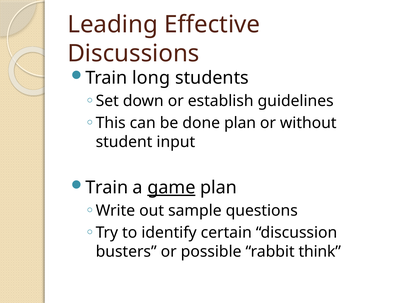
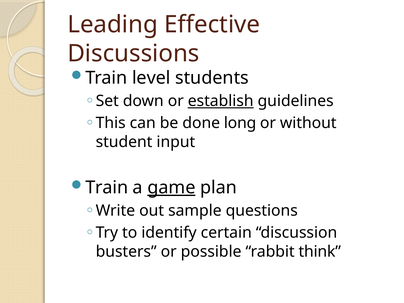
long: long -> level (151, 78)
establish underline: none -> present (221, 101)
done plan: plan -> long (240, 123)
